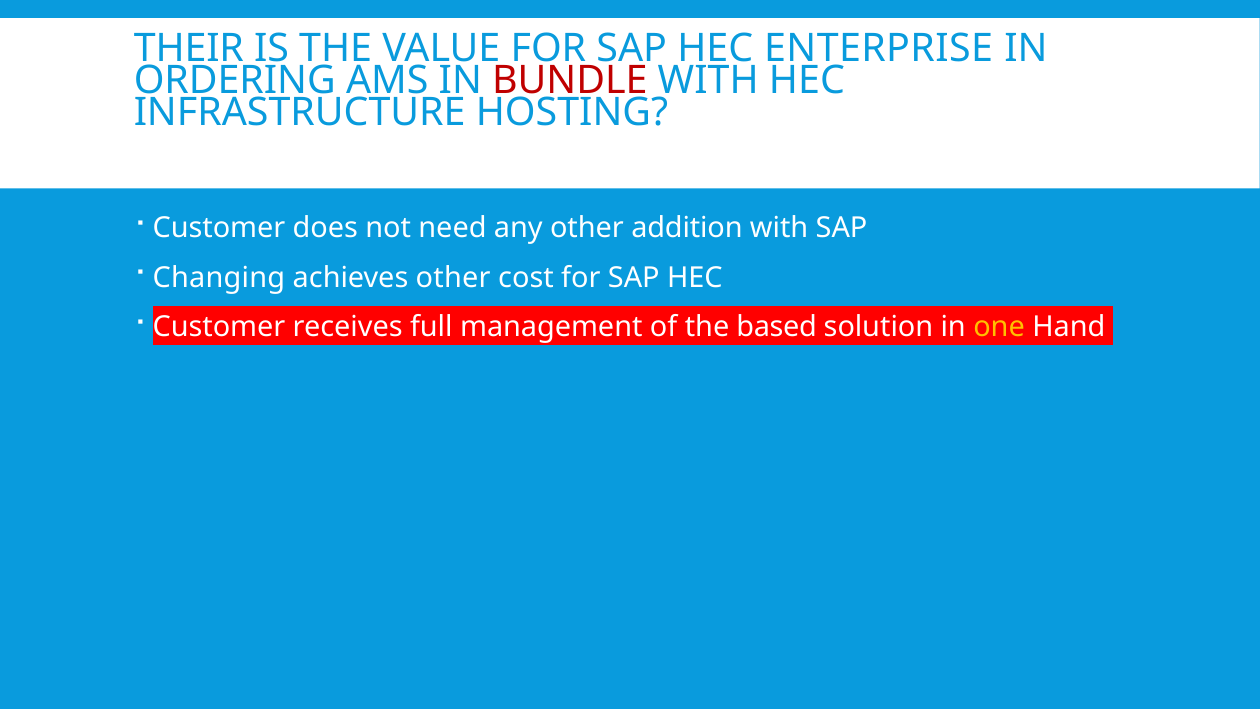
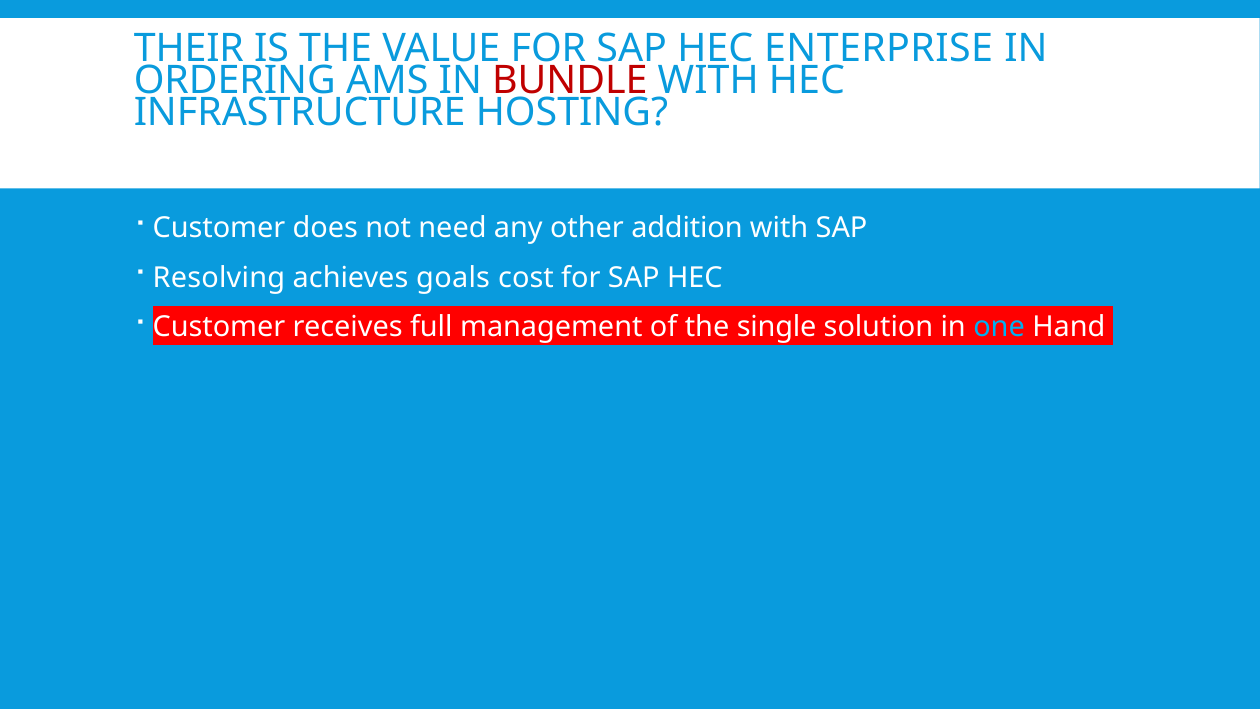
Changing: Changing -> Resolving (219, 278)
achieves other: other -> goals (453, 278)
based: based -> single (777, 327)
one colour: yellow -> light blue (999, 327)
